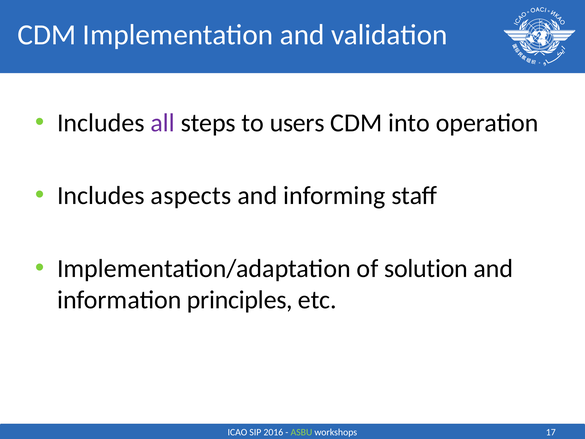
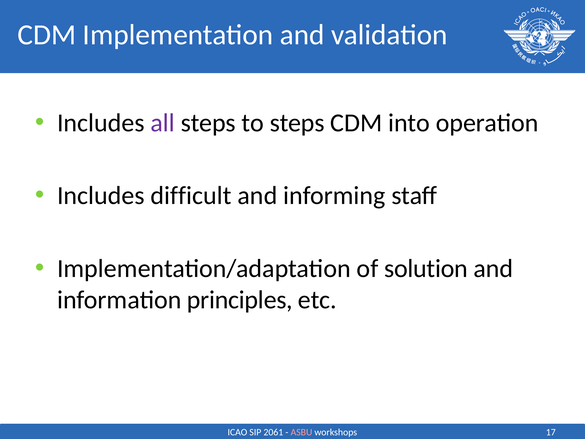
to users: users -> steps (297, 123)
aspects: aspects -> difficult (191, 196)
2016: 2016 -> 2061 (273, 432)
ASBU colour: light green -> pink (301, 432)
